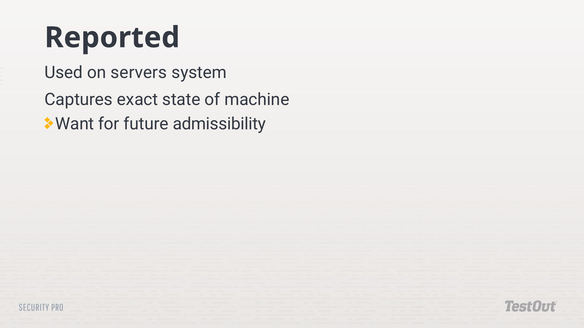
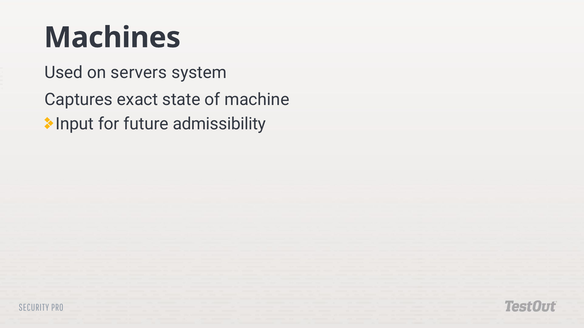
Reported: Reported -> Machines (112, 38)
Want: Want -> Input (75, 124)
